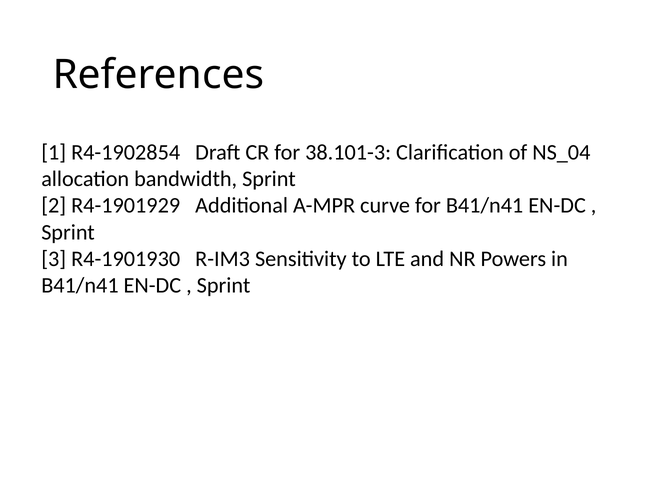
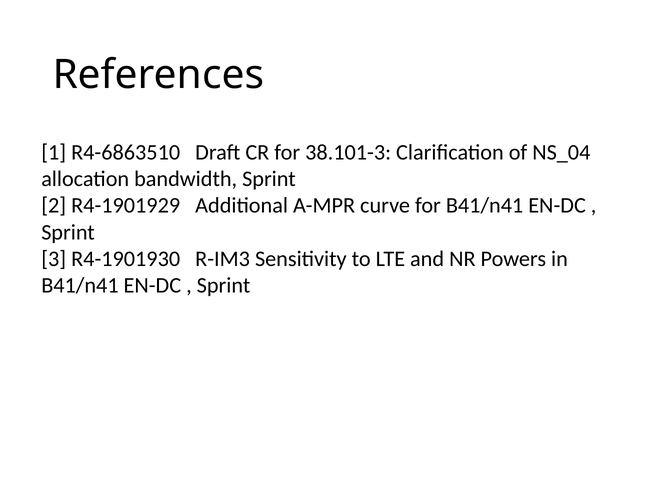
R4-1902854: R4-1902854 -> R4-6863510 (126, 152)
